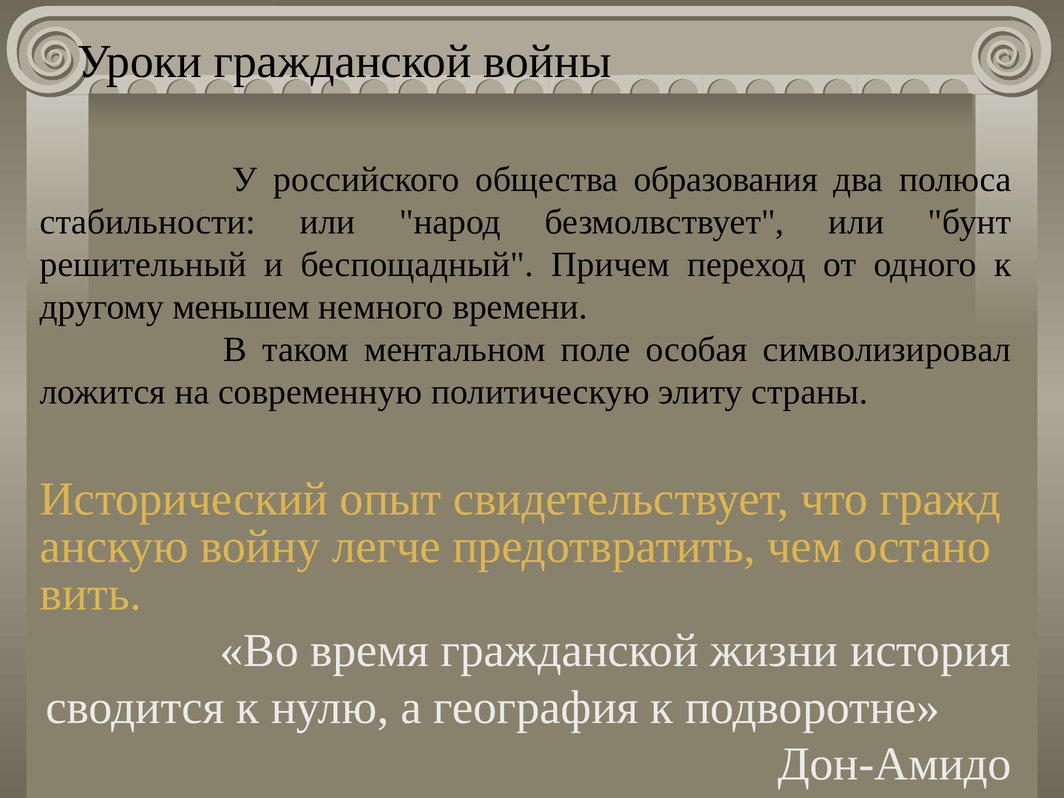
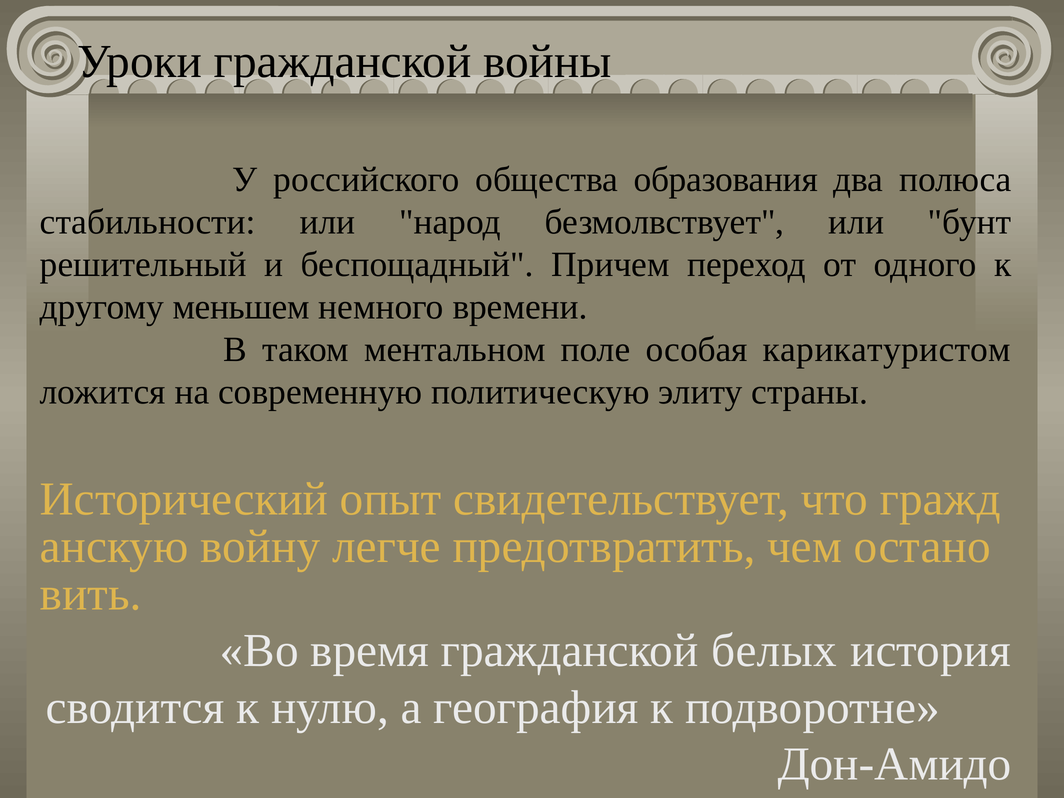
символизировал: символизировал -> карикатуристом (887, 350)
жизни: жизни -> белых (774, 651)
